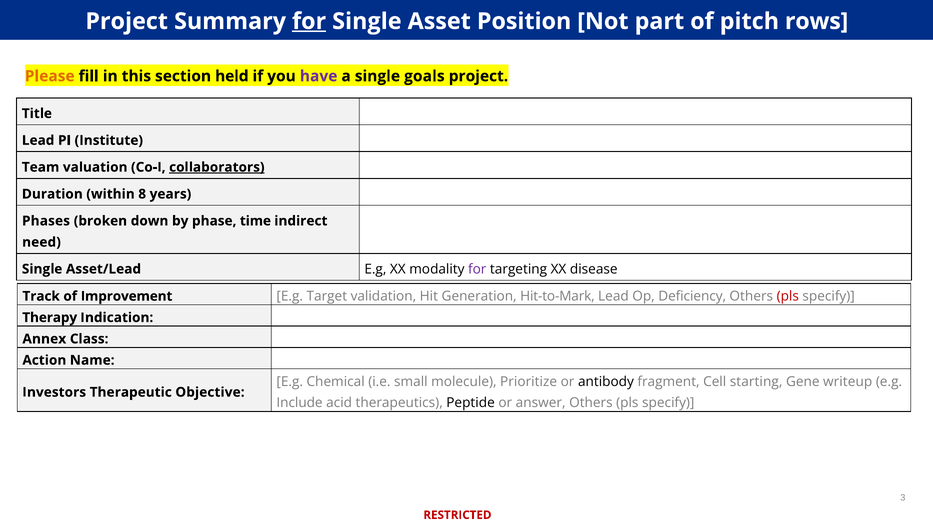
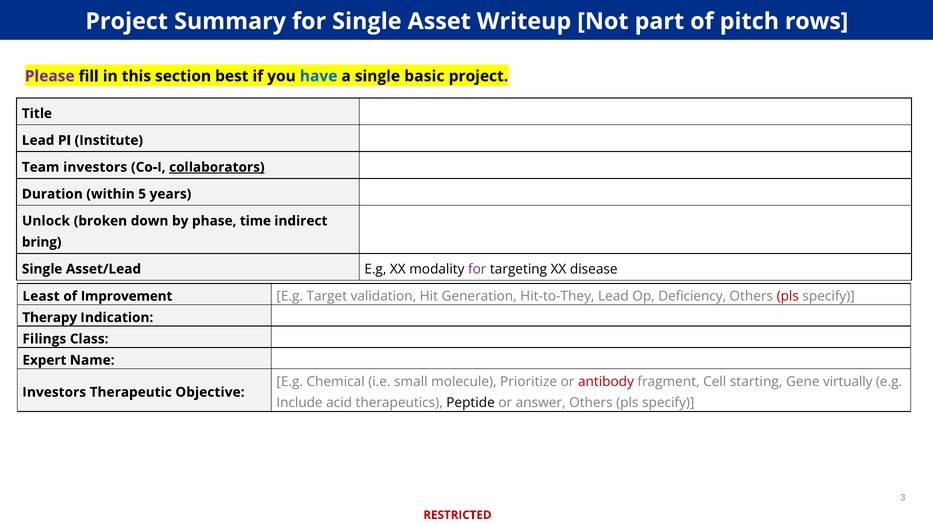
for underline: present -> none (309, 21)
Position: Position -> Writeup (524, 21)
Please colour: orange -> purple (50, 76)
held: held -> best (232, 76)
have colour: purple -> blue (319, 76)
goals: goals -> basic (424, 76)
Team valuation: valuation -> investors (95, 167)
8: 8 -> 5 (142, 194)
Phases: Phases -> Unlock (46, 221)
need: need -> bring (42, 242)
Track: Track -> Least (41, 296)
Hit-to-Mark: Hit-to-Mark -> Hit-to-They (557, 296)
Annex: Annex -> Filings (44, 339)
Action: Action -> Expert (44, 360)
antibody colour: black -> red (606, 381)
writeup: writeup -> virtually (848, 381)
